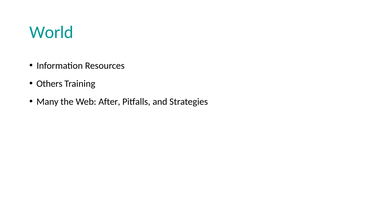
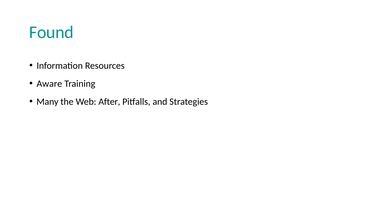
World: World -> Found (51, 32)
Others: Others -> Aware (49, 84)
